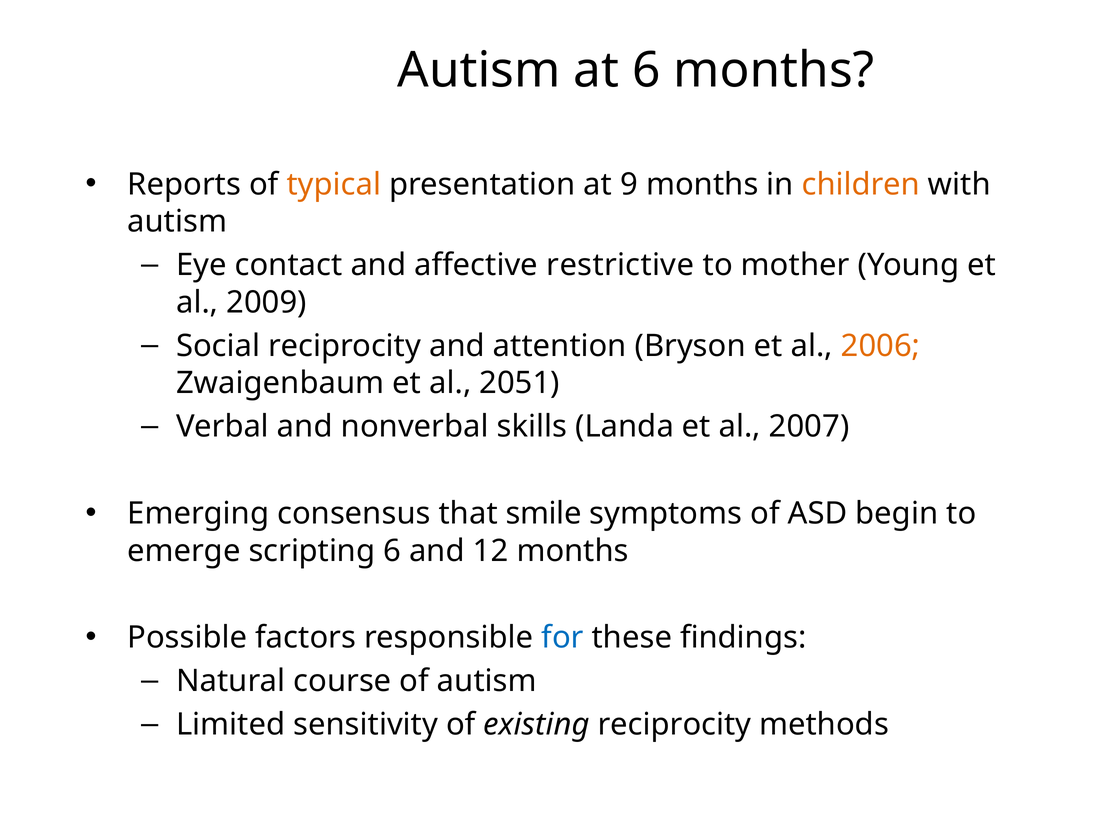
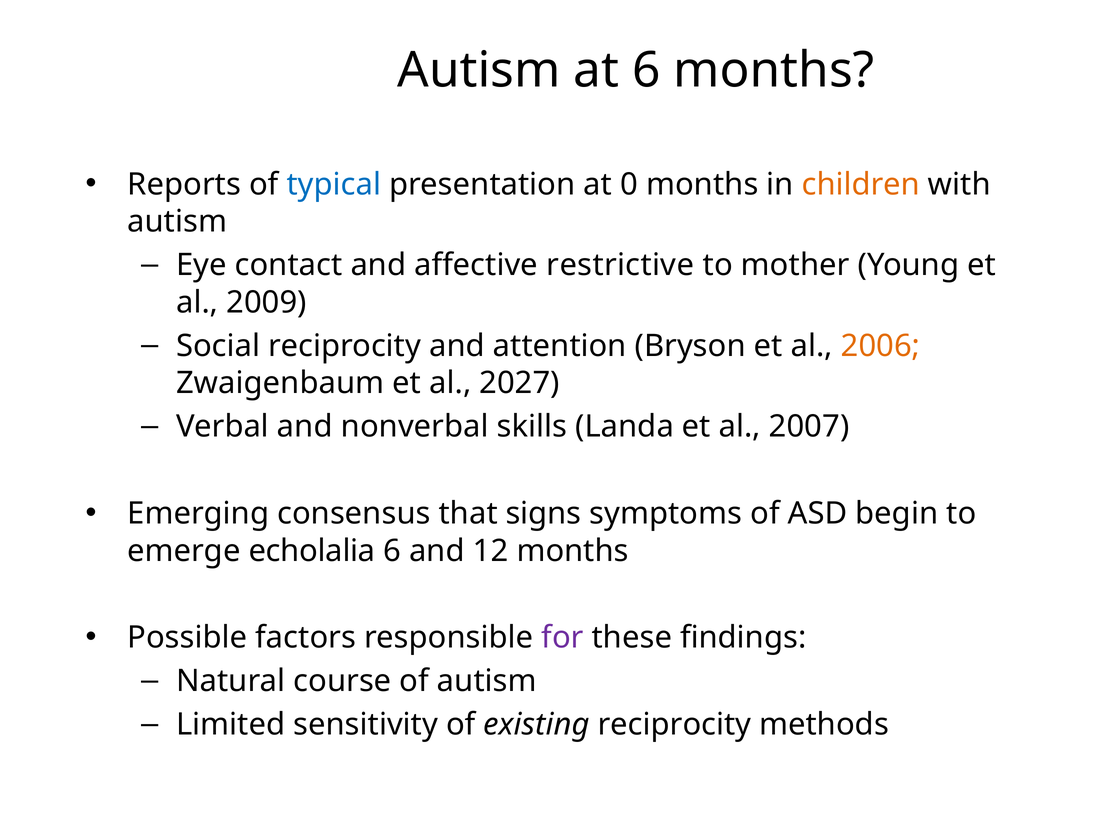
typical colour: orange -> blue (334, 184)
9: 9 -> 0 (629, 184)
2051: 2051 -> 2027 (519, 383)
smile: smile -> signs (544, 514)
scripting: scripting -> echolalia (312, 551)
for colour: blue -> purple (562, 638)
